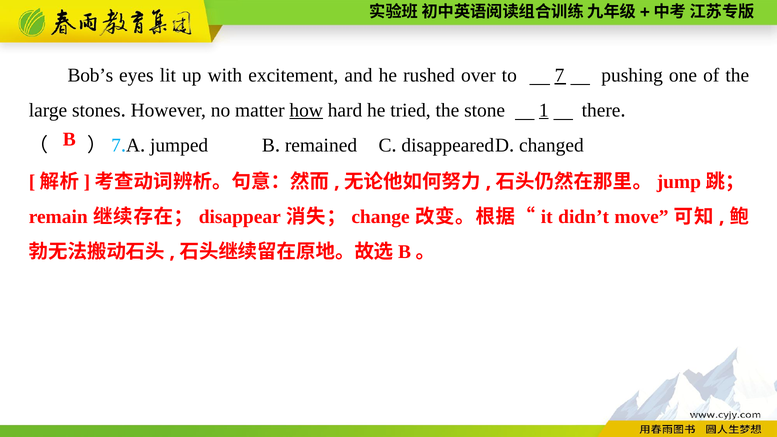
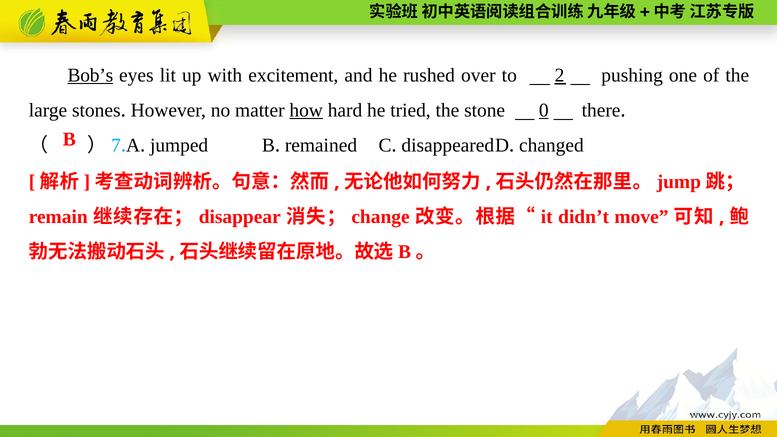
Bob’s underline: none -> present (90, 75)
7: 7 -> 2 (560, 75)
1: 1 -> 0 (544, 110)
